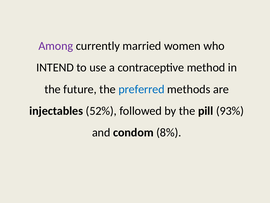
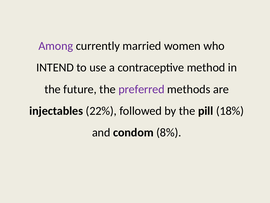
preferred colour: blue -> purple (141, 89)
52%: 52% -> 22% (101, 111)
93%: 93% -> 18% (230, 111)
